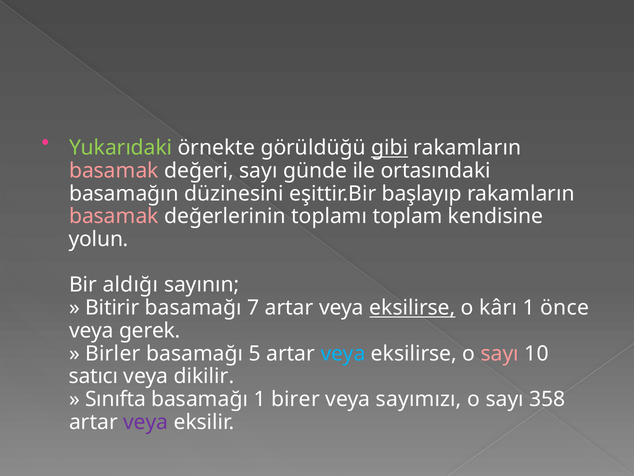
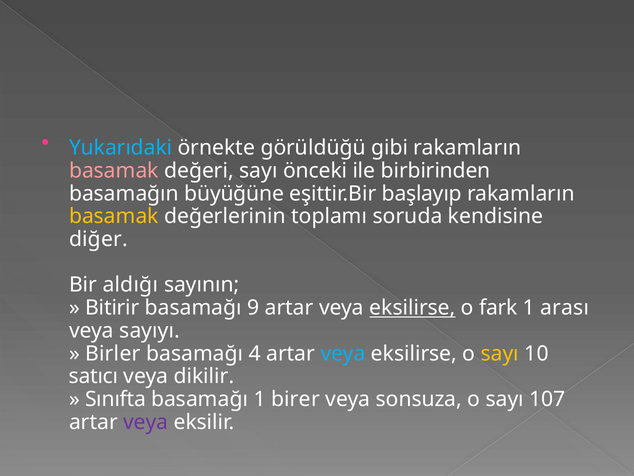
Yukarıdaki colour: light green -> light blue (121, 148)
gibi underline: present -> none (390, 148)
günde: günde -> önceki (315, 171)
ortasındaki: ortasındaki -> birbirinden (436, 171)
düzinesini: düzinesini -> büyüğüne (234, 193)
basamak colour: pink -> yellow (114, 216)
toplam: toplam -> soruda (408, 216)
yolun: yolun -> diğer (98, 239)
7: 7 -> 9 (253, 308)
kârı: kârı -> fark (498, 308)
önce: önce -> arası (565, 308)
gerek: gerek -> sayıyı (150, 330)
5: 5 -> 4 (255, 353)
sayı colour: pink -> yellow (500, 353)
sayımızı: sayımızı -> sonsuza (419, 399)
358: 358 -> 107 (547, 399)
